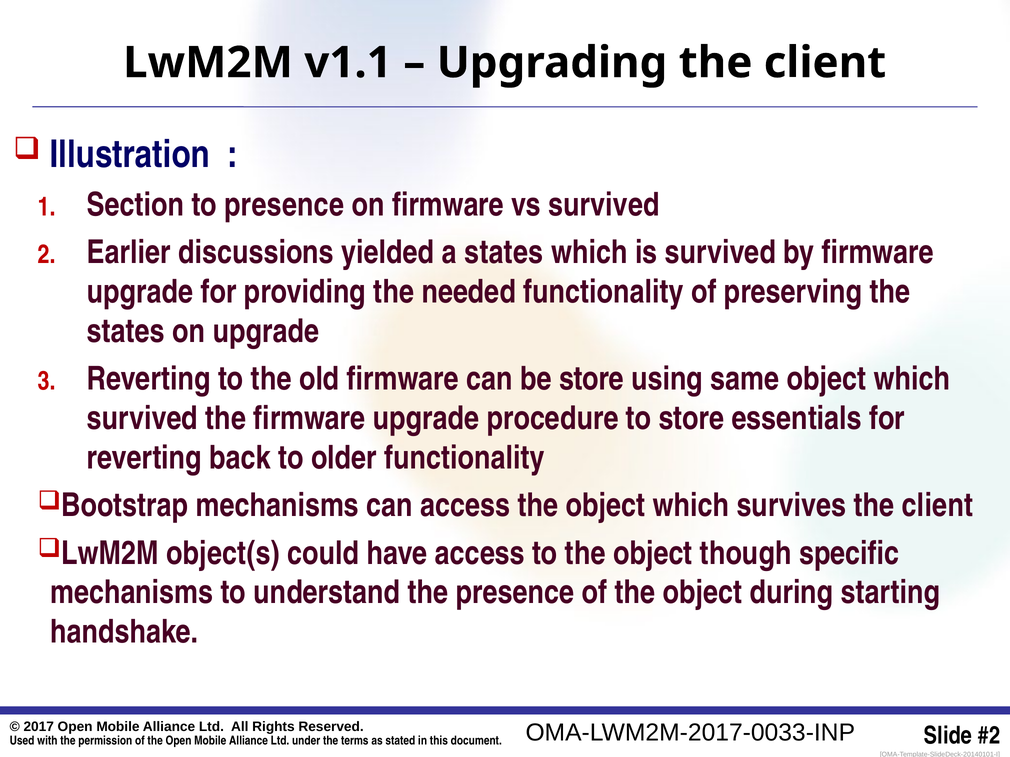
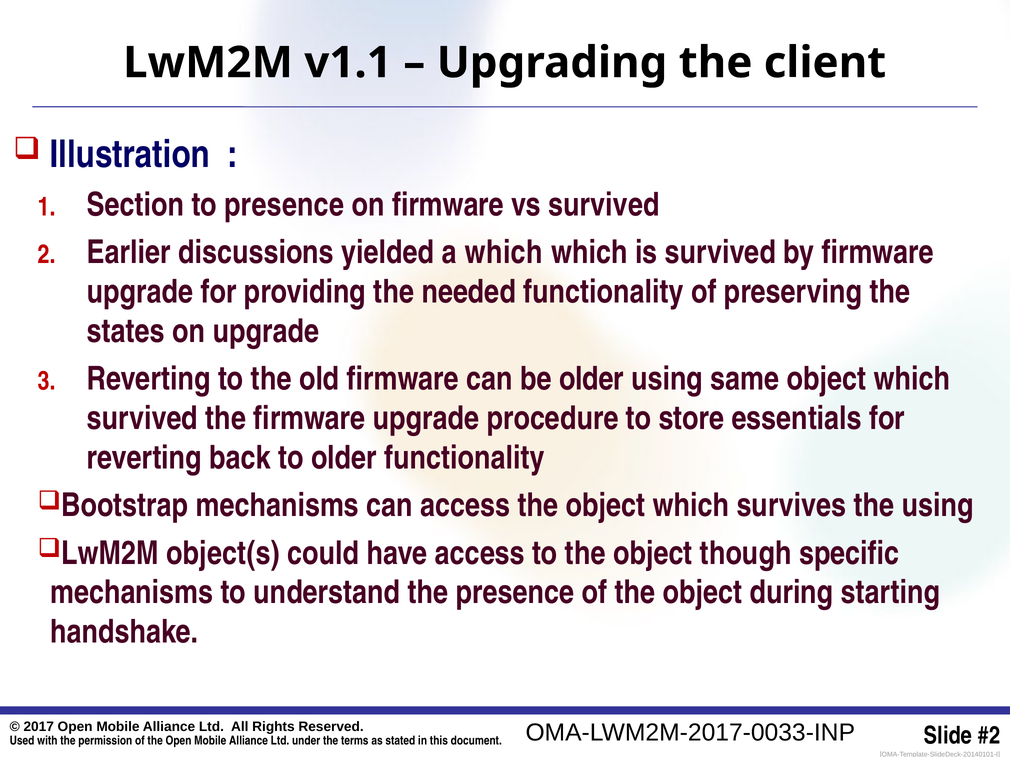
a states: states -> which (504, 253)
be store: store -> older (591, 379)
survives the client: client -> using (938, 506)
